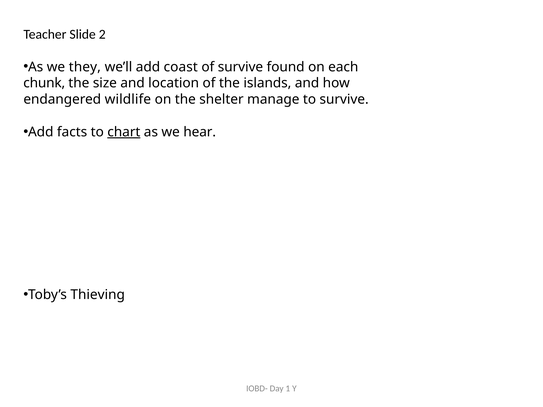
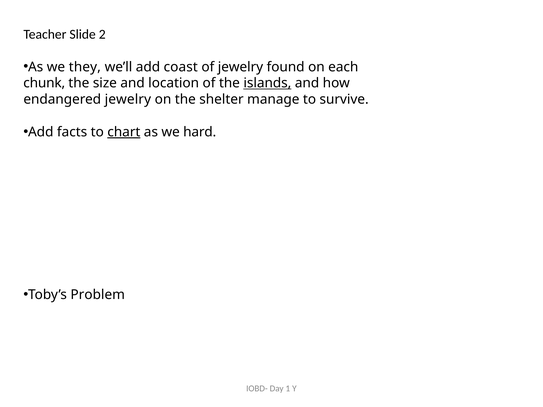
of survive: survive -> jewelry (240, 67)
islands underline: none -> present (267, 83)
endangered wildlife: wildlife -> jewelry (128, 100)
hear: hear -> hard (200, 132)
Thieving: Thieving -> Problem (98, 295)
